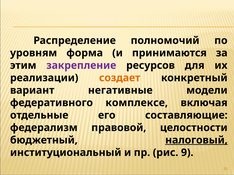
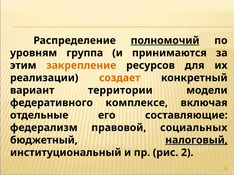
полномочий underline: none -> present (165, 41)
форма: форма -> группа (85, 53)
закрепление colour: purple -> orange (81, 66)
негативные: негативные -> территории (120, 91)
целостности: целостности -> социальных (194, 128)
9: 9 -> 2 (187, 153)
